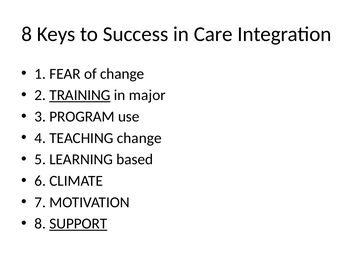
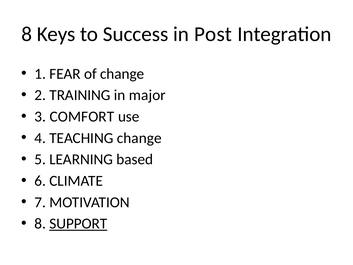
Care: Care -> Post (213, 34)
TRAINING underline: present -> none (80, 95)
PROGRAM: PROGRAM -> COMFORT (82, 117)
